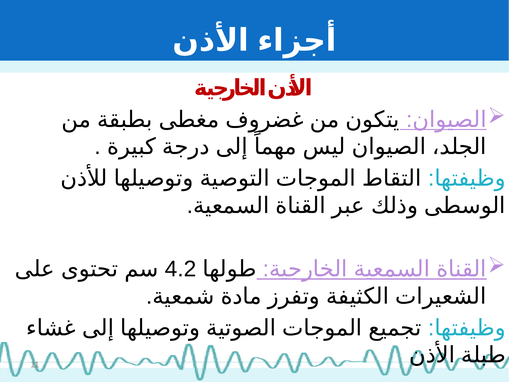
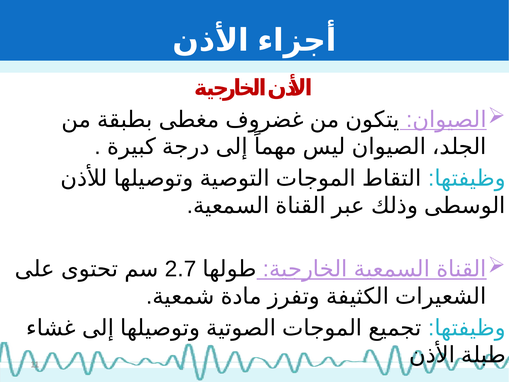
4.2: 4.2 -> 2.7 (181, 269)
